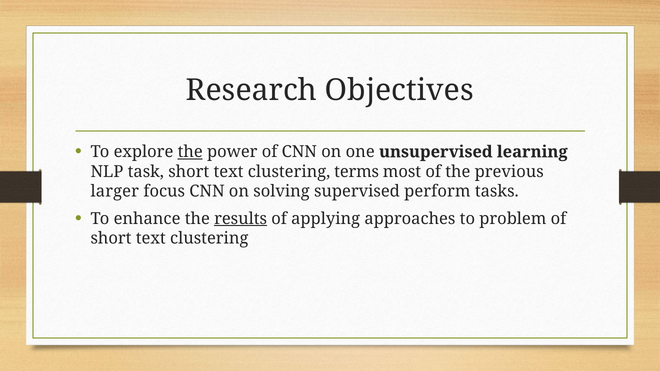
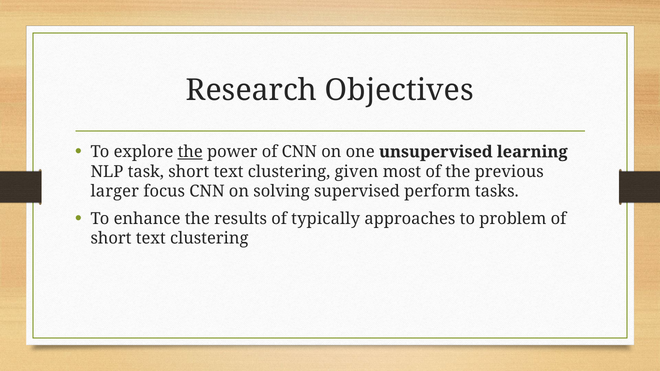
terms: terms -> given (356, 172)
results underline: present -> none (241, 219)
applying: applying -> typically (326, 219)
